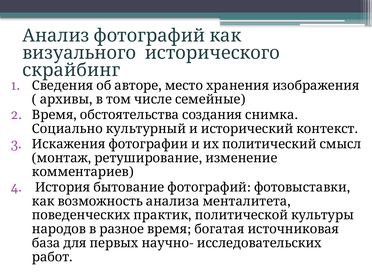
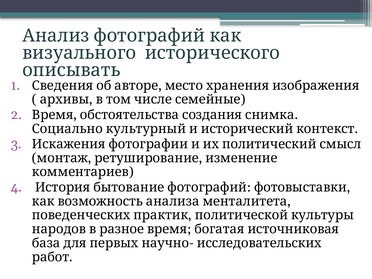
скрайбинг: скрайбинг -> описывать (71, 70)
